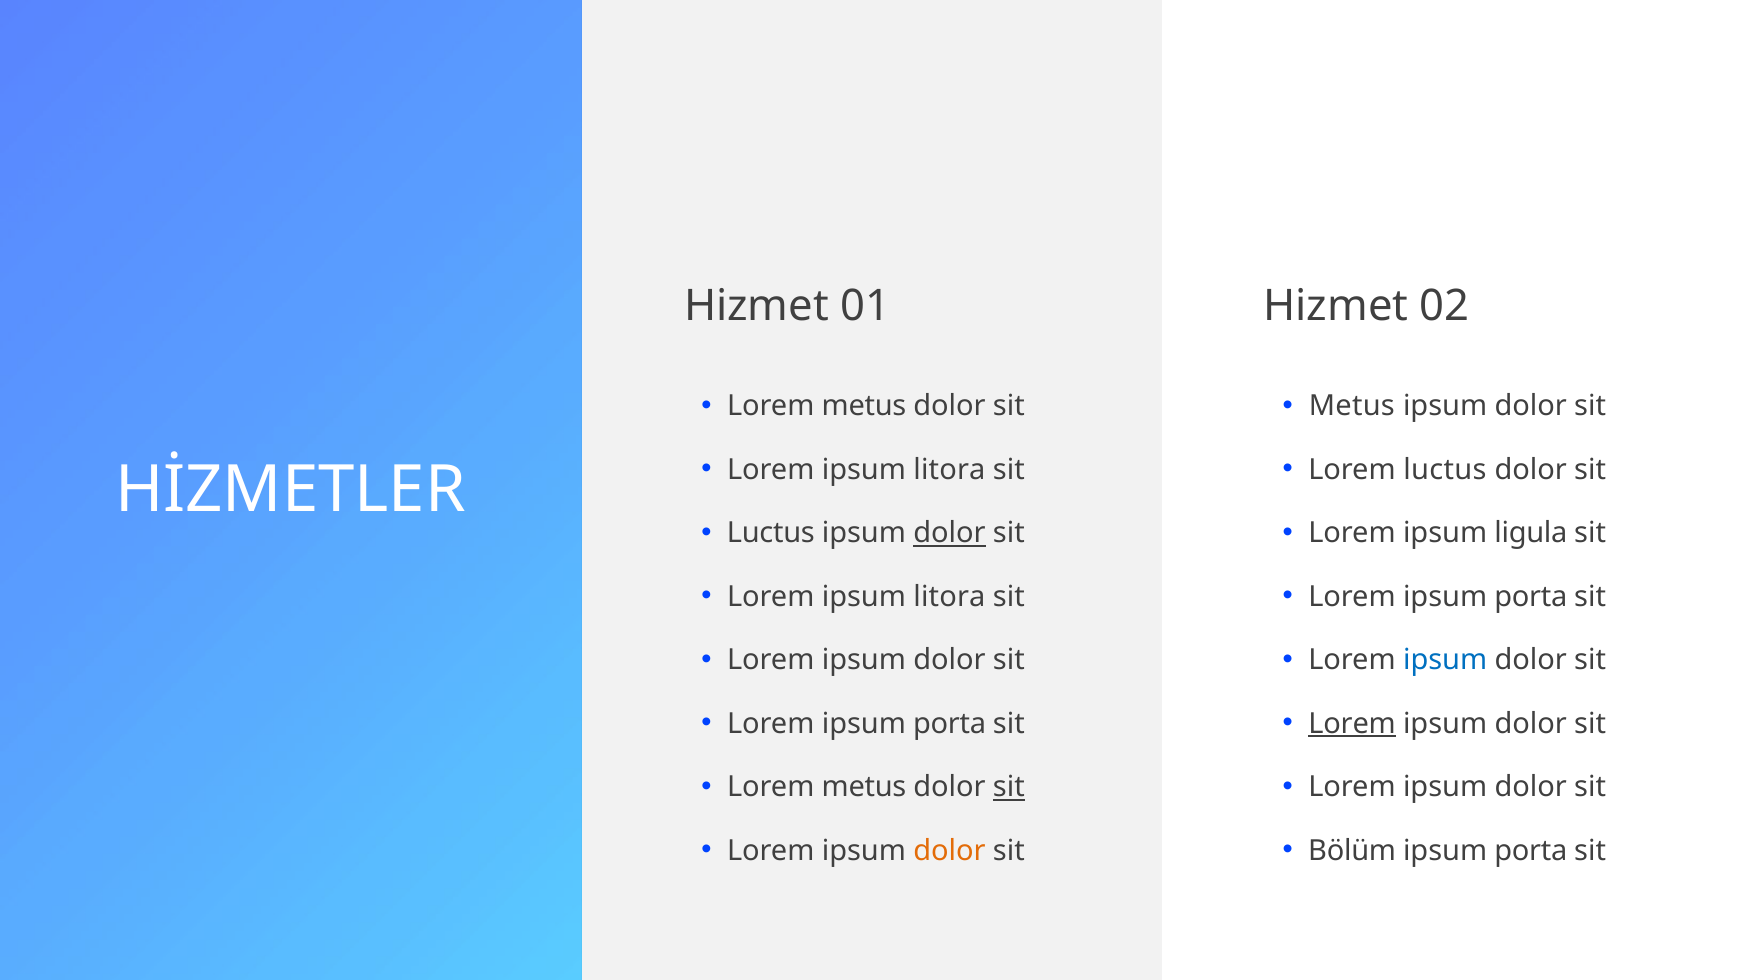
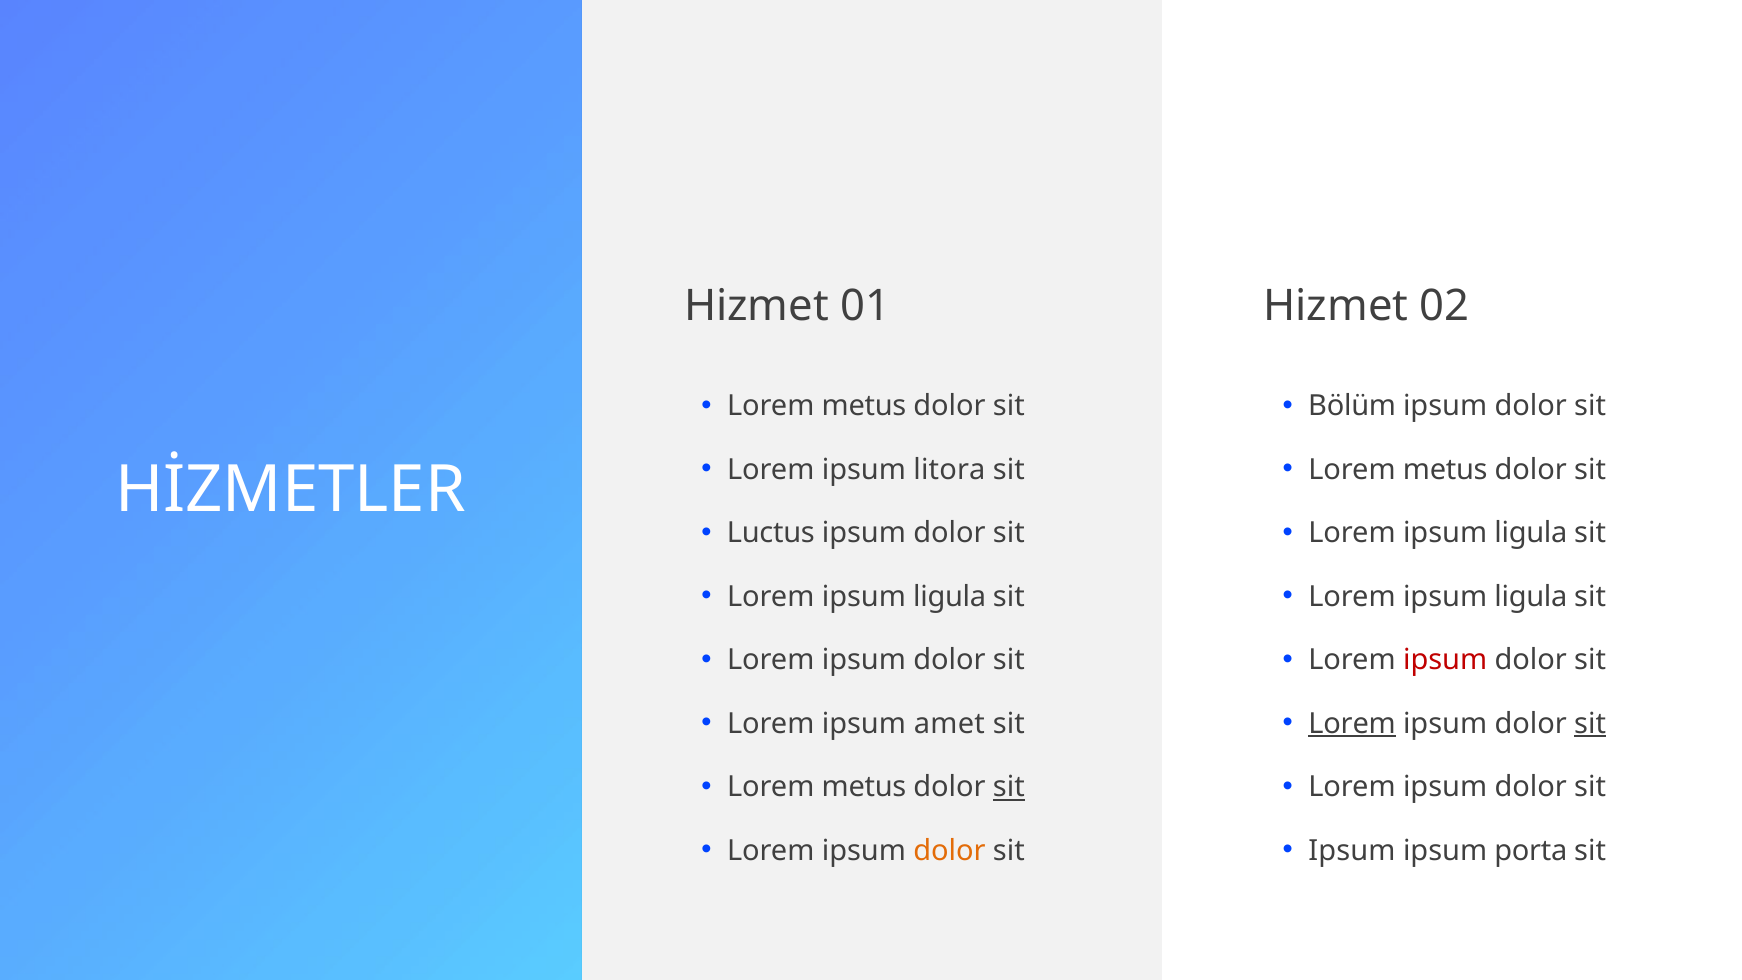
Metus: Metus -> Bölüm (1352, 406)
luctus: luctus -> metus (1445, 470)
dolor underline: present -> none (950, 533)
litora: litora -> ligula (950, 597)
porta: porta -> ligula (1531, 597)
ipsum colour: blue -> red (1445, 660)
porta: porta -> amet (949, 724)
sit underline: none -> present (1590, 724)
Bölüm: Bölüm -> Ipsum (1352, 851)
